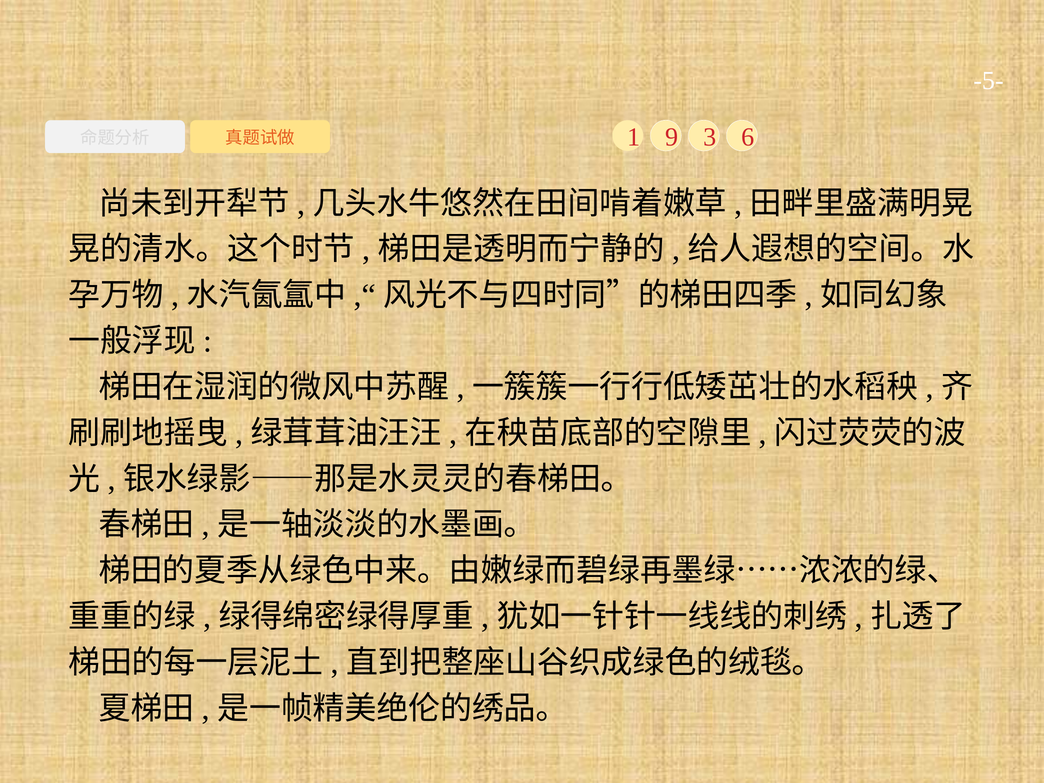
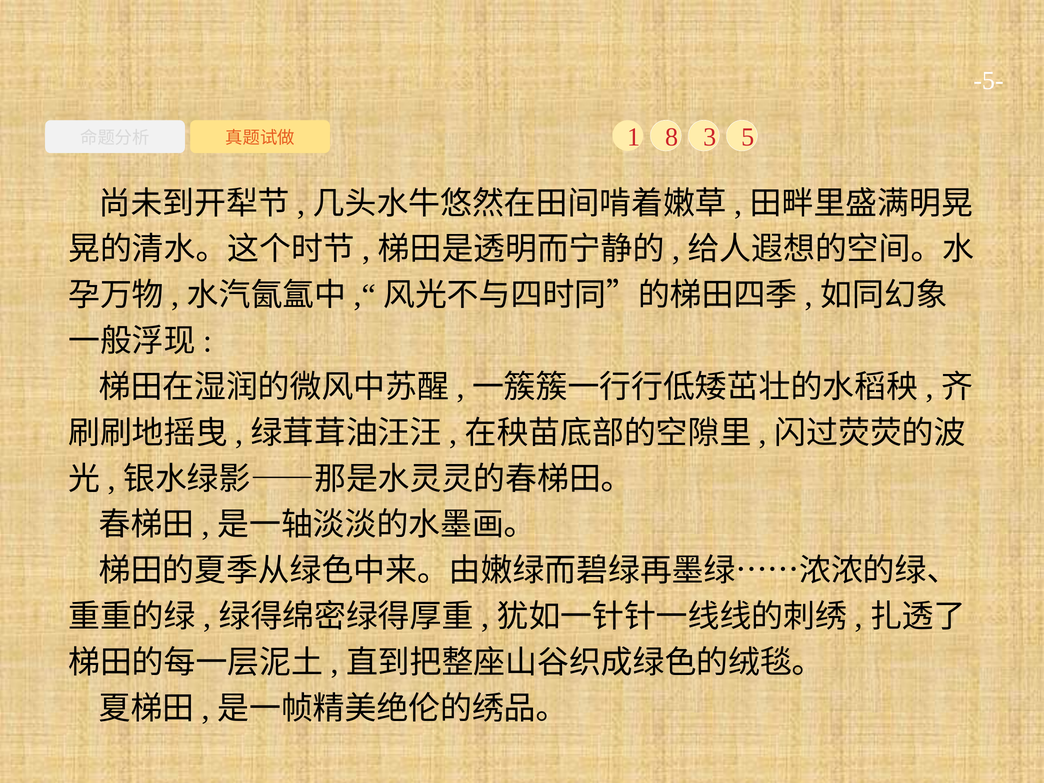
9: 9 -> 8 (672, 137)
6: 6 -> 5 (748, 137)
